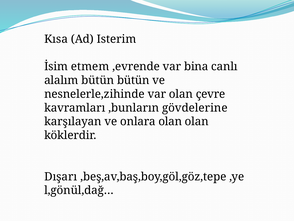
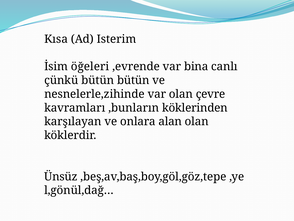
etmem: etmem -> öğeleri (90, 66)
alalım: alalım -> çünkü (61, 80)
gövdelerine: gövdelerine -> köklerinden (195, 108)
onlara olan: olan -> alan (170, 121)
Dışarı: Dışarı -> Ünsüz (61, 176)
